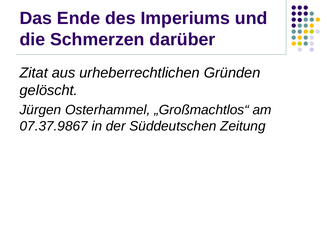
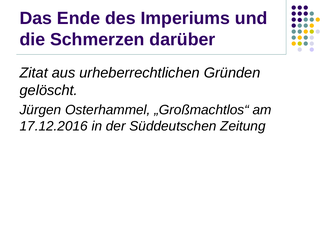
07.37.9867: 07.37.9867 -> 17.12.2016 (54, 126)
